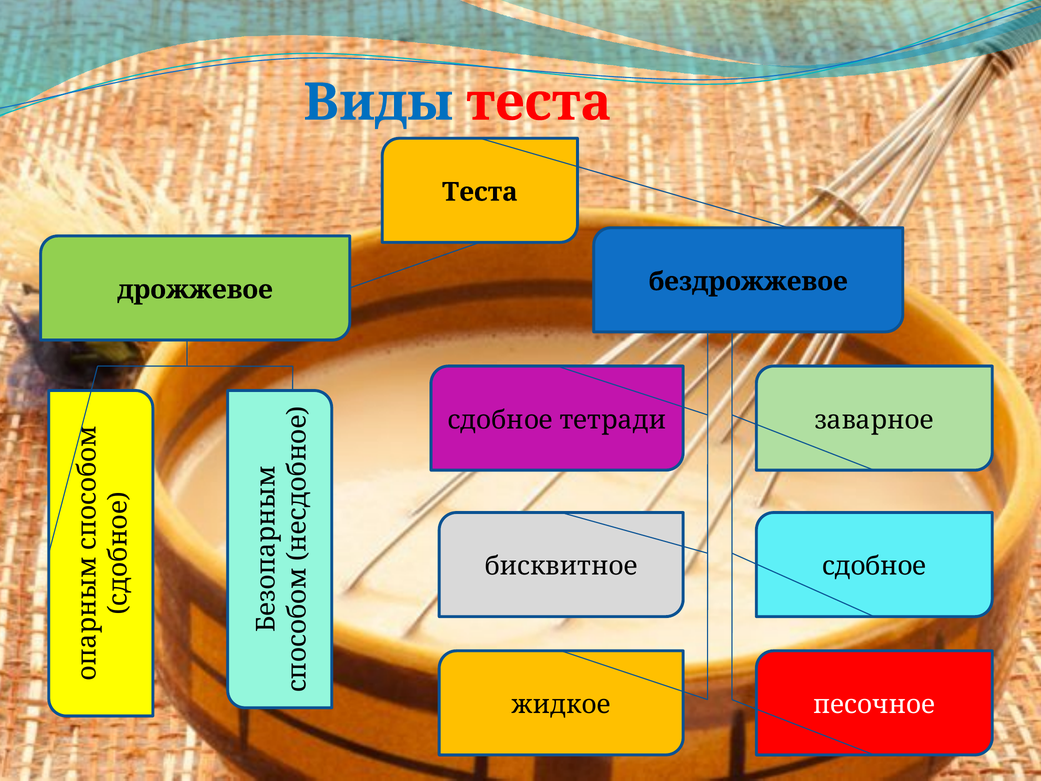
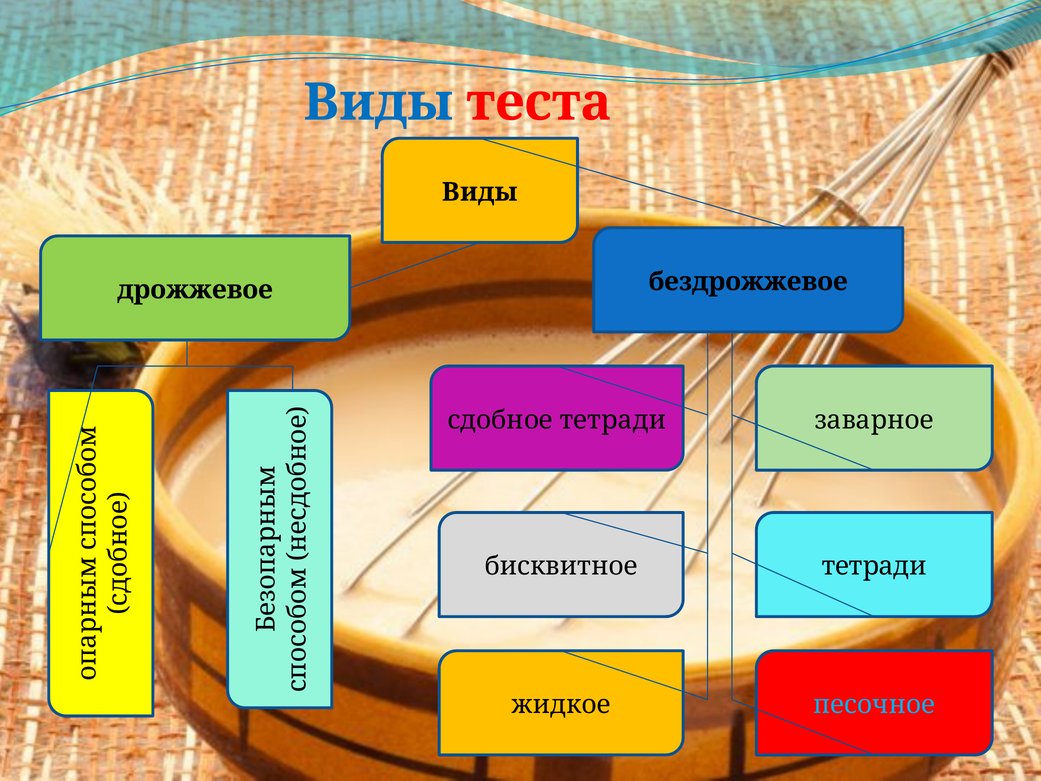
Теста: Теста -> Виды (480, 192)
сдобное: сдобное -> тетради (874, 566)
песочное colour: white -> light blue (874, 704)
